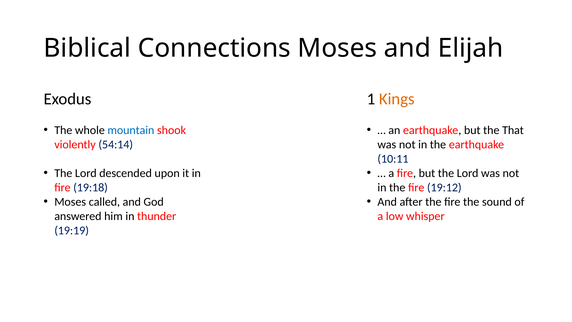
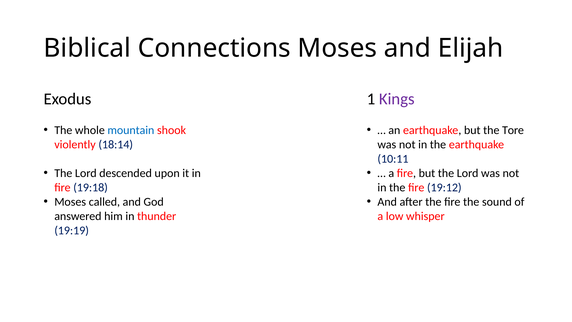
Kings colour: orange -> purple (397, 99)
That: That -> Tore (513, 130)
54:14: 54:14 -> 18:14 (116, 144)
